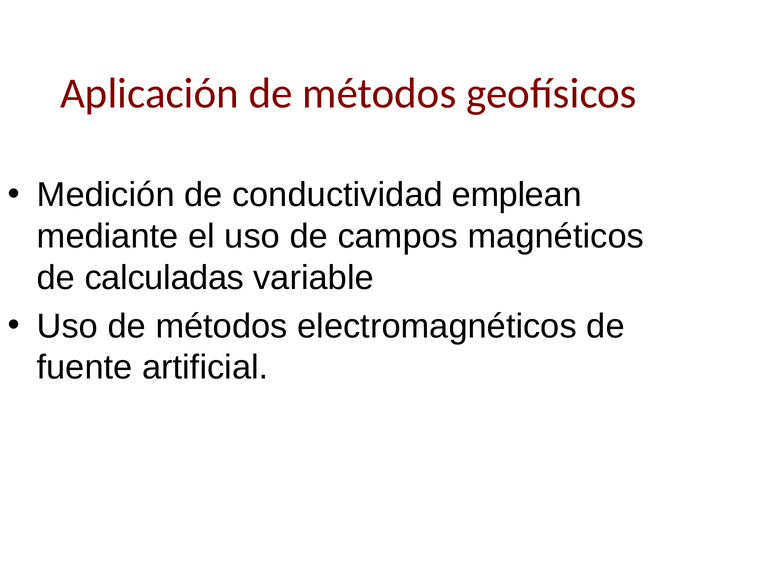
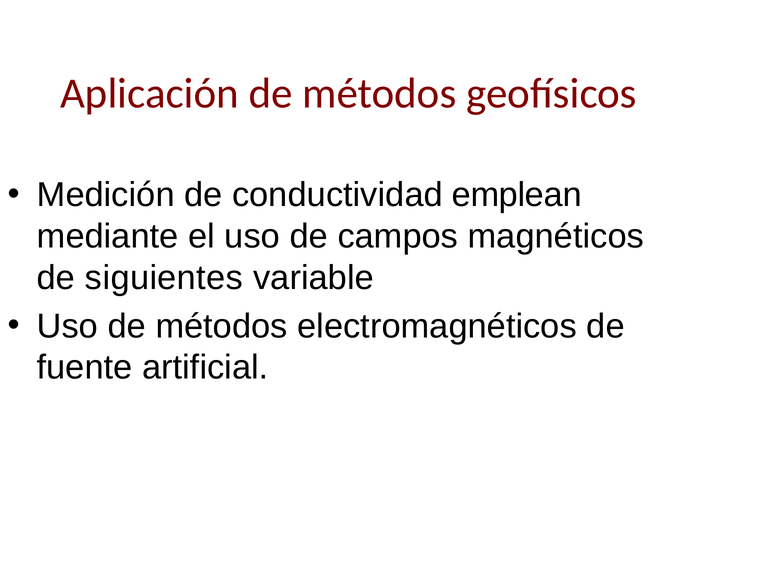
calculadas: calculadas -> siguientes (164, 278)
